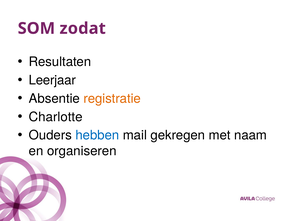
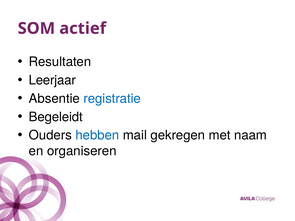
zodat: zodat -> actief (83, 28)
registratie colour: orange -> blue (112, 99)
Charlotte: Charlotte -> Begeleidt (56, 117)
